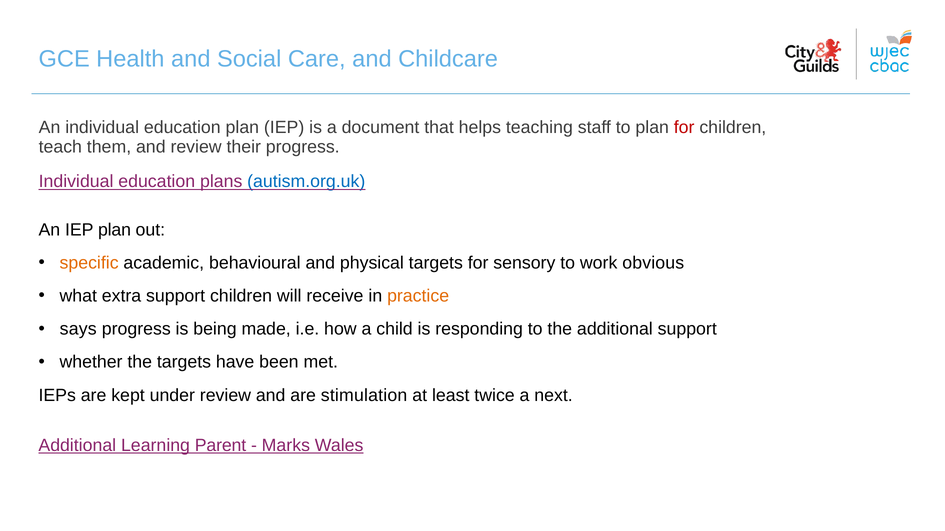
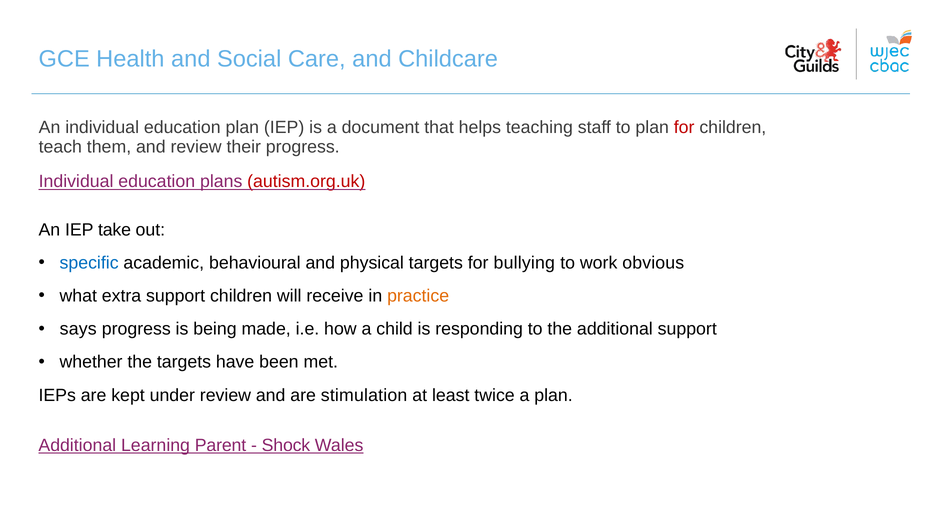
autism.org.uk colour: blue -> red (306, 182)
IEP plan: plan -> take (115, 230)
specific colour: orange -> blue (89, 263)
sensory: sensory -> bullying (524, 263)
a next: next -> plan (554, 396)
Marks: Marks -> Shock (286, 446)
